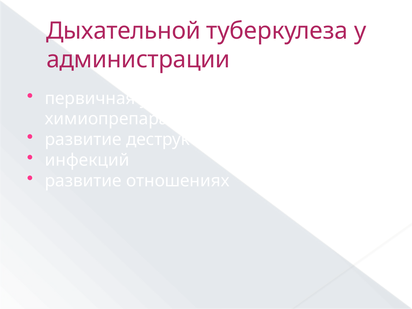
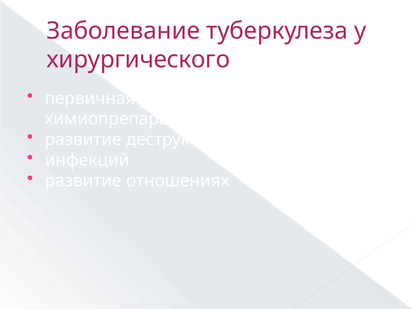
Дыхательной: Дыхательной -> Заболевание (123, 31)
администрации: администрации -> хирургического (138, 60)
